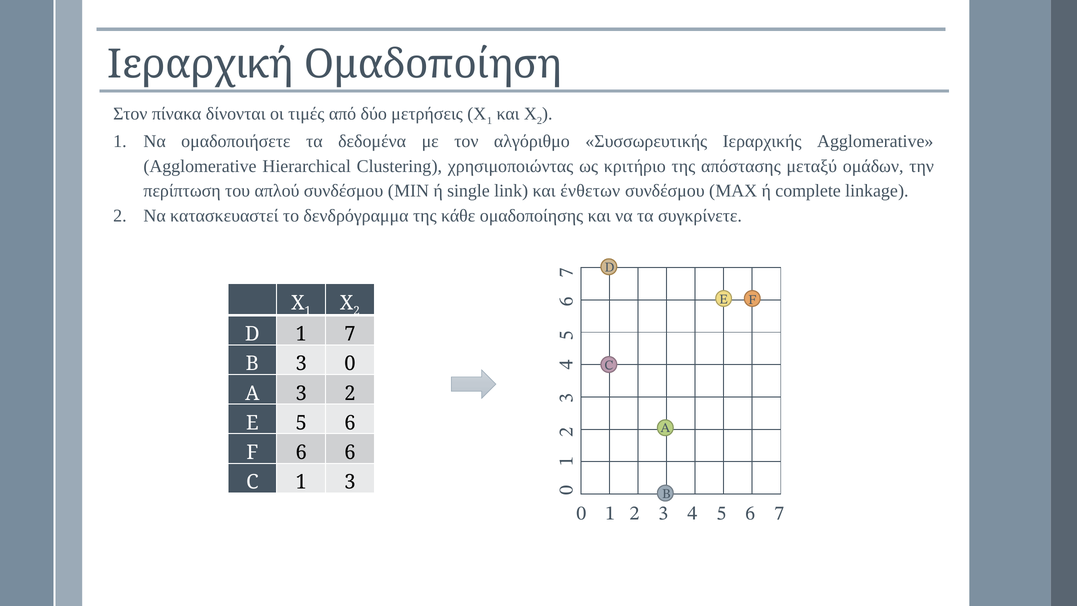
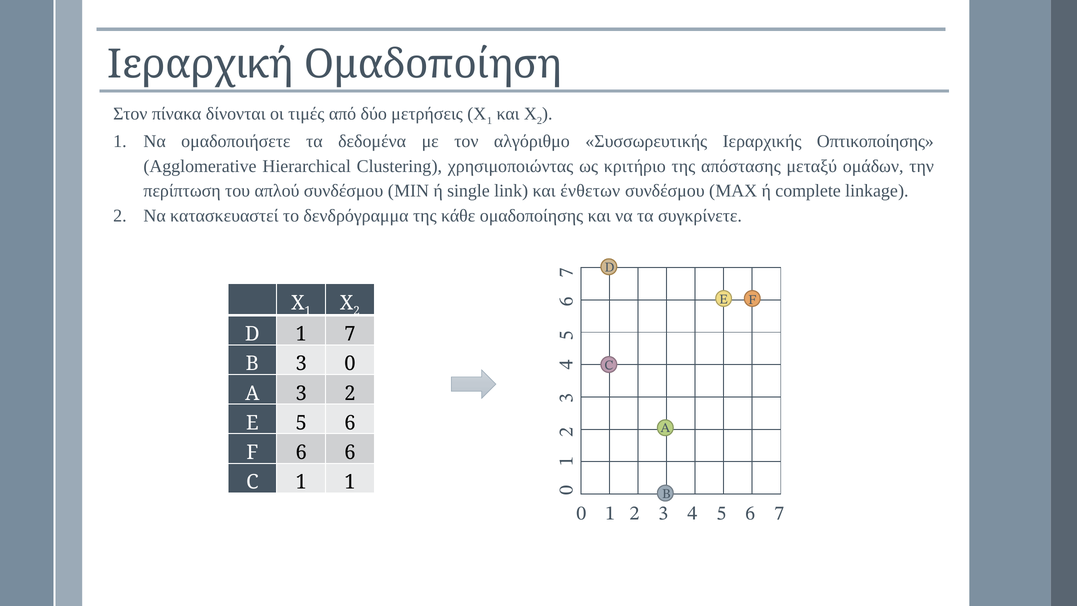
Ιεραρχικής Agglomerative: Agglomerative -> Οπτικοποίησης (875, 141)
1 3: 3 -> 1 (350, 482)
